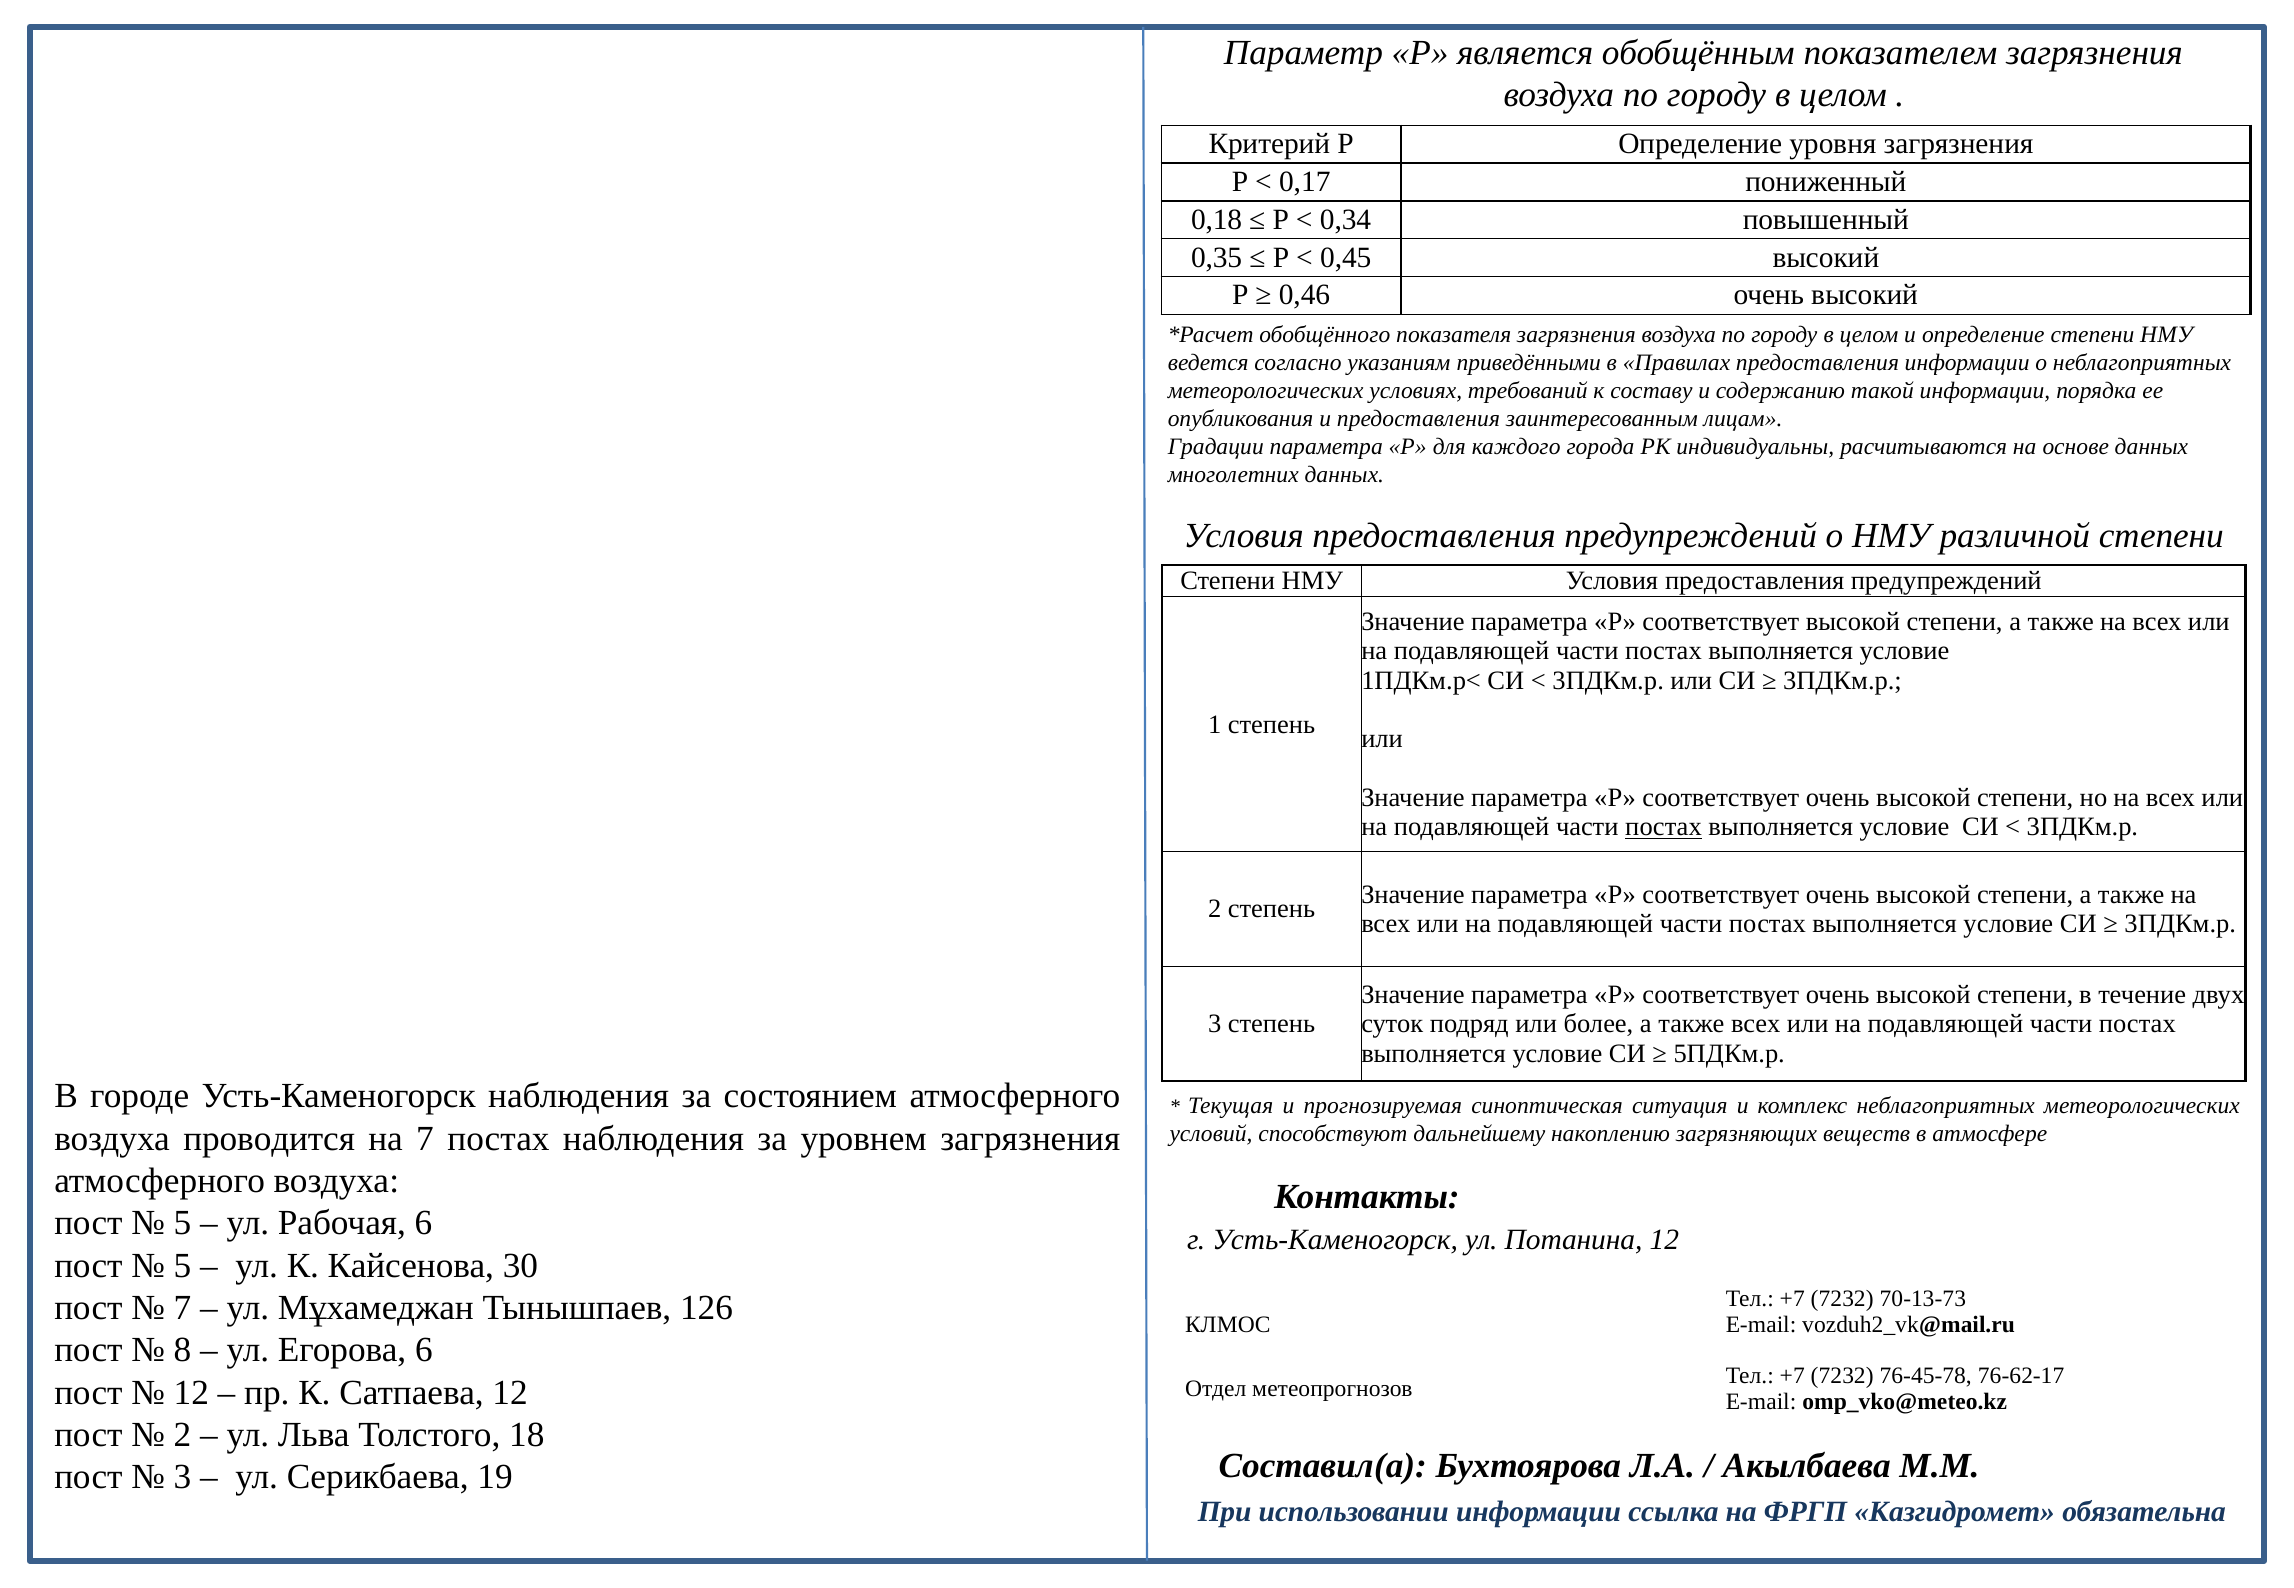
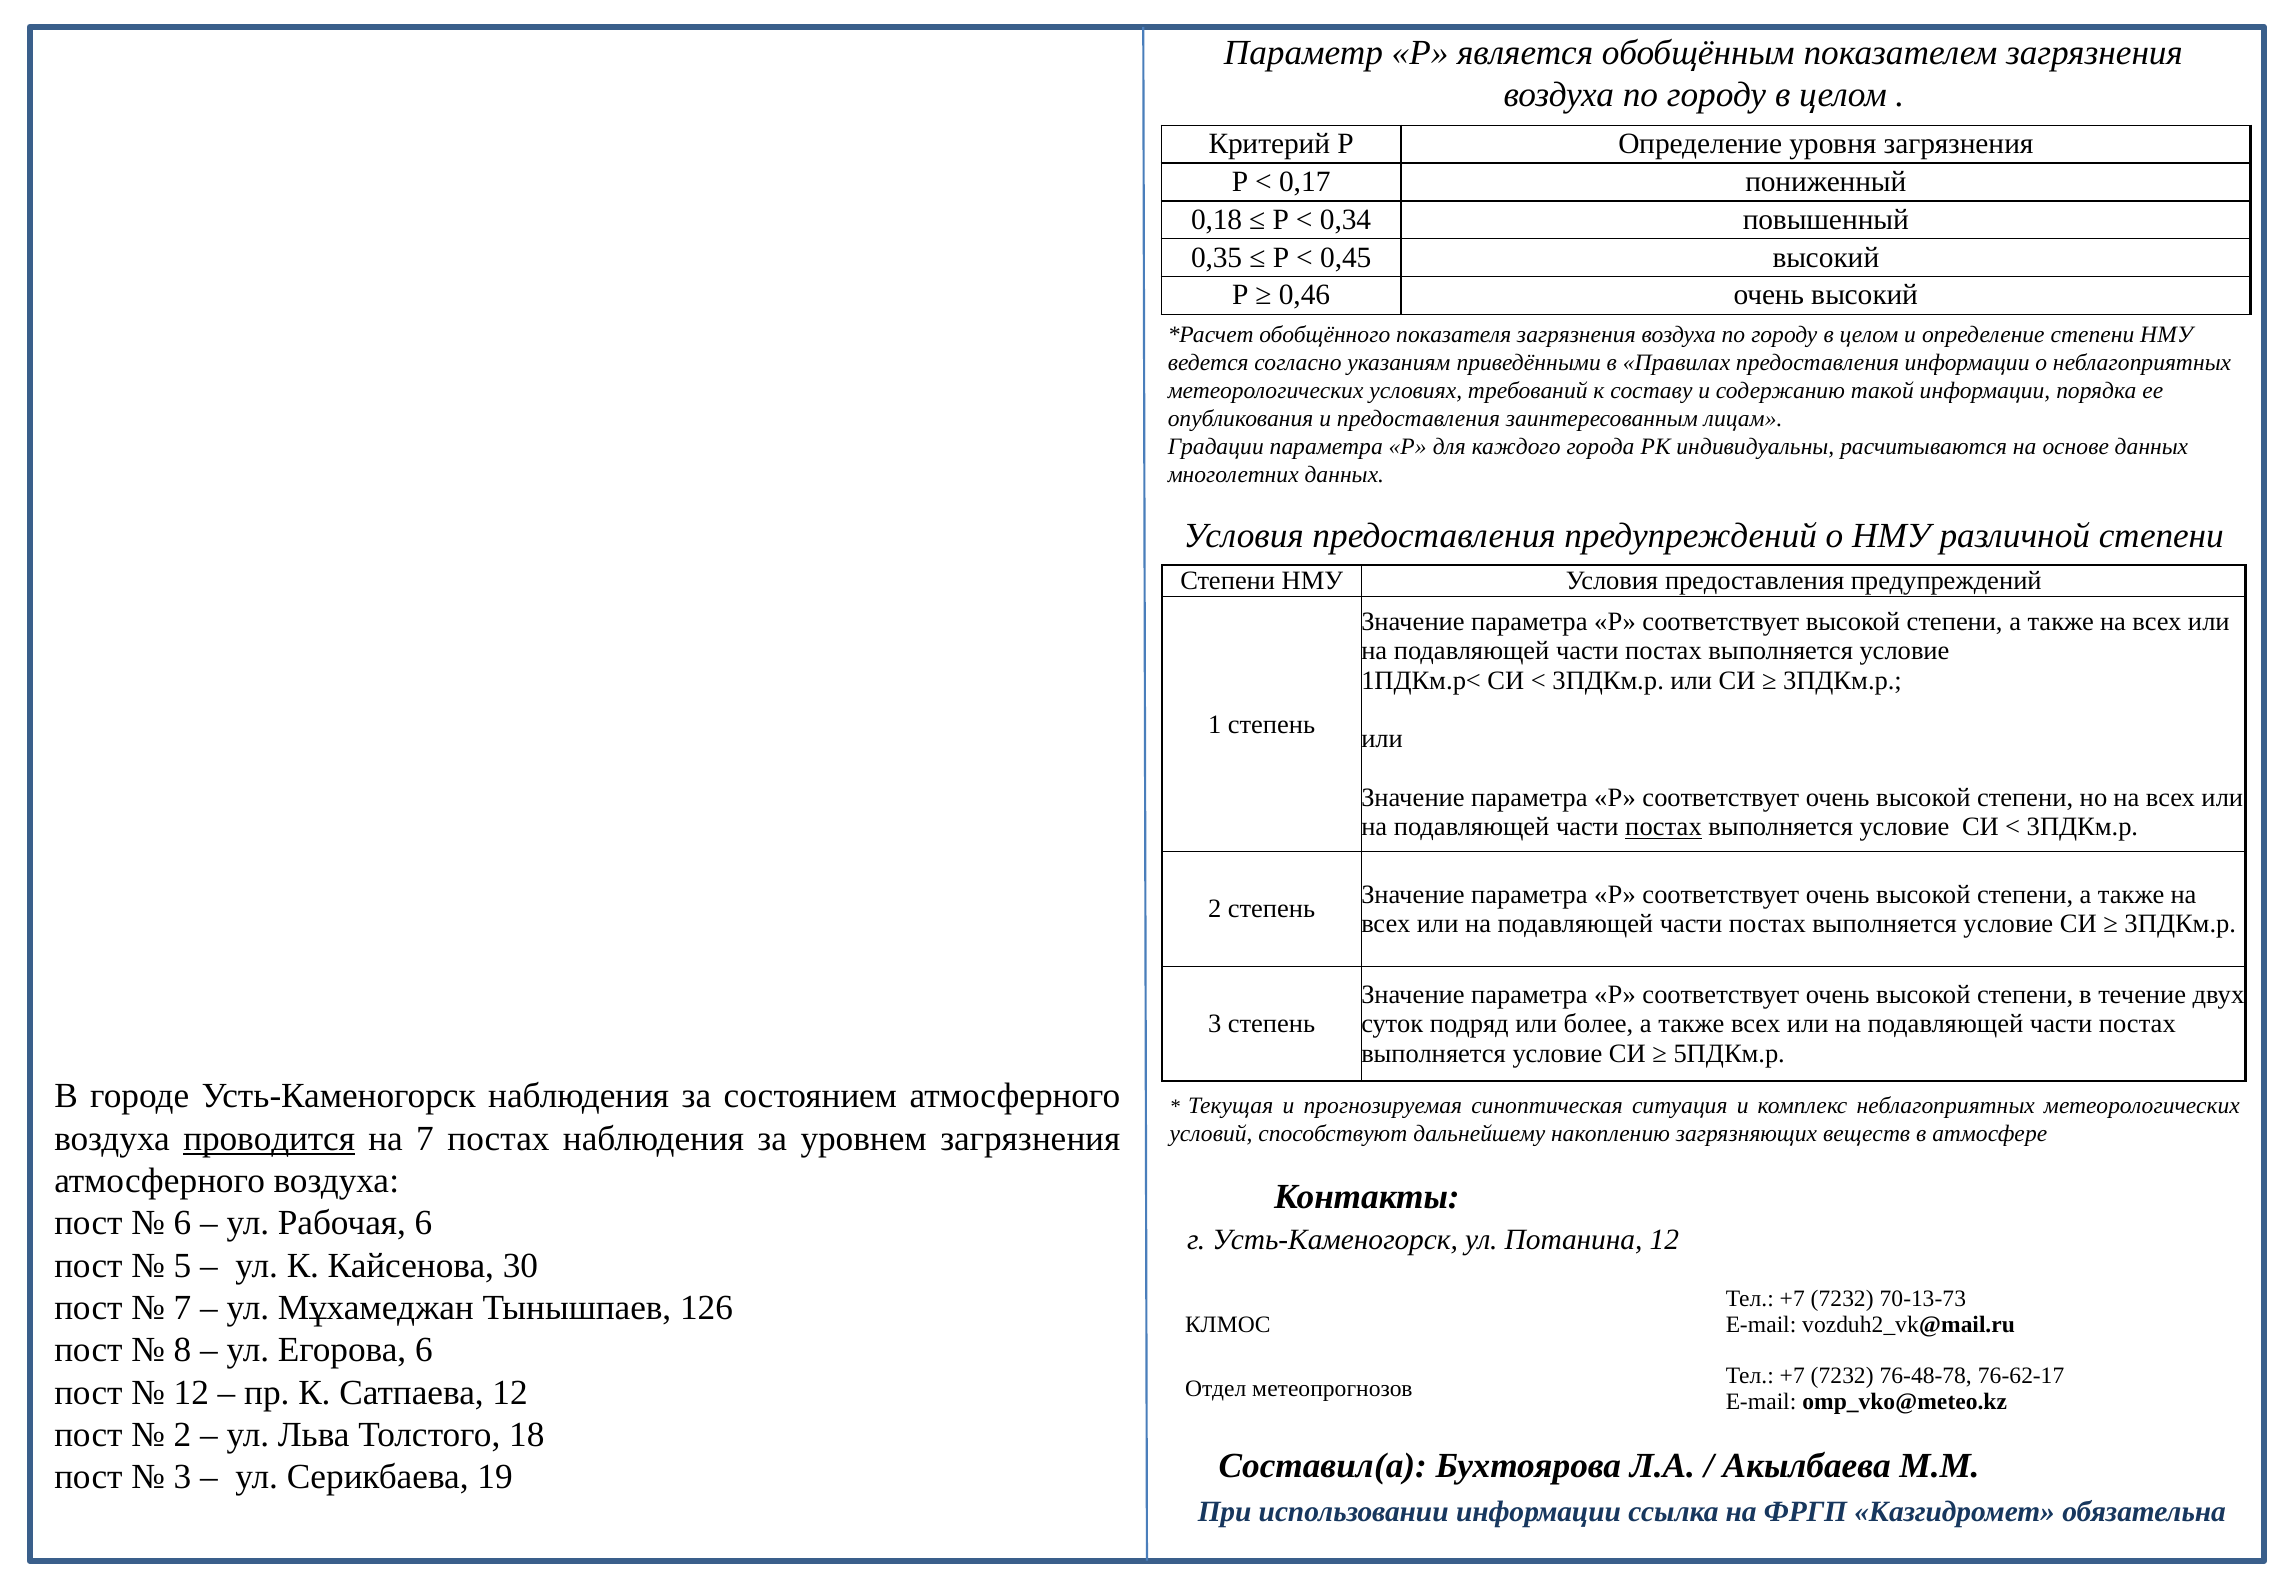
проводится underline: none -> present (269, 1139)
5: 5 -> 6 (182, 1223)
76-45-78: 76-45-78 -> 76-48-78 (1926, 1376)
